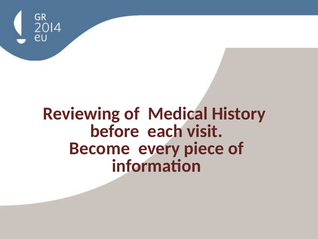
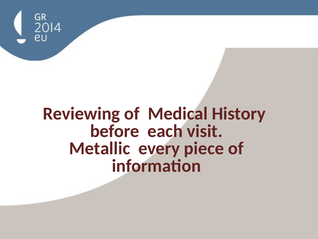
Become: Become -> Metallic (100, 148)
